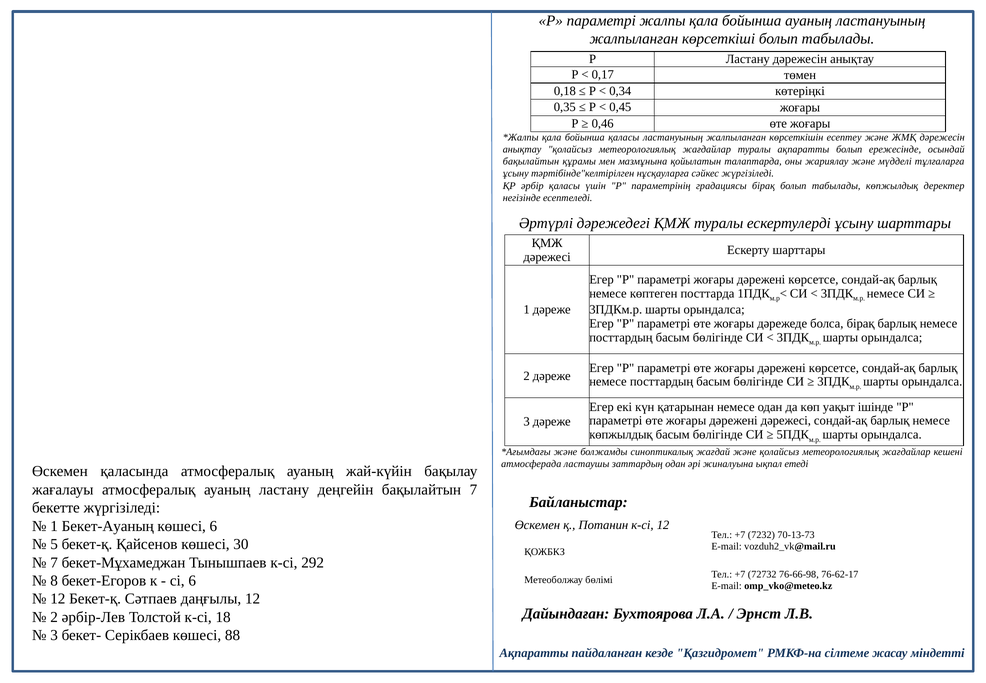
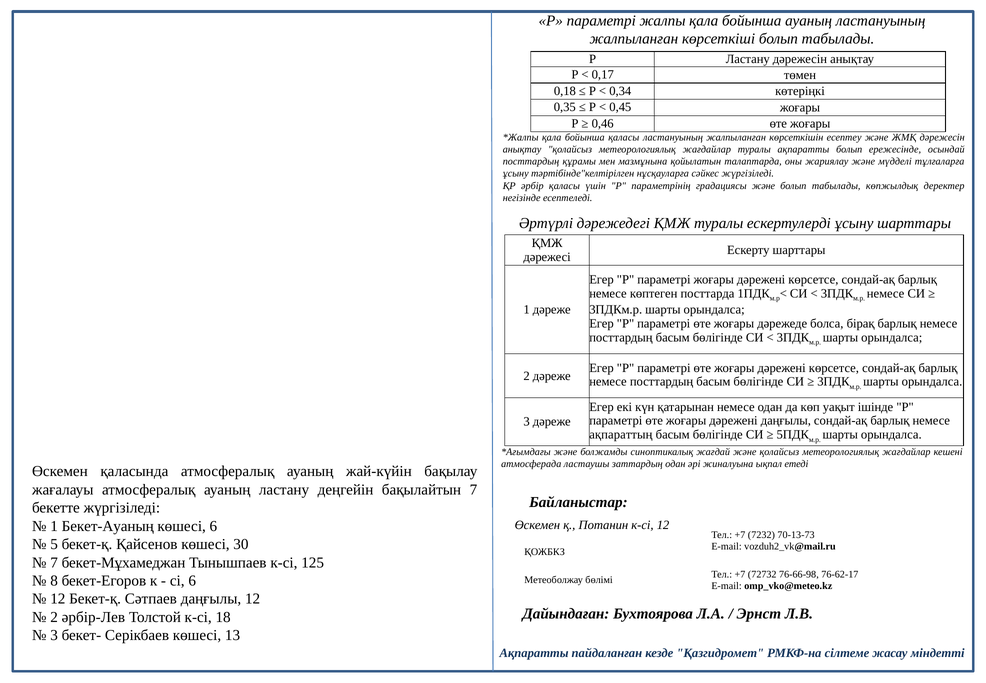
бақылайтын: бақылайтын -> посттардың (531, 161)
градациясы бірақ: бірақ -> және (764, 186)
дәрежені дәрежесі: дәрежесі -> даңғылы (786, 421)
көпжылдық: көпжылдық -> ақпараттың (621, 434)
292: 292 -> 125 (313, 562)
88: 88 -> 13 (233, 635)
